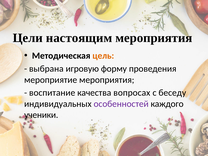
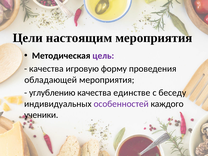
цель colour: orange -> purple (103, 56)
выбрана: выбрана -> качества (46, 69)
мероприятие: мероприятие -> обладающей (51, 80)
воспитание: воспитание -> углублению (52, 93)
вопросах: вопросах -> единстве (132, 93)
